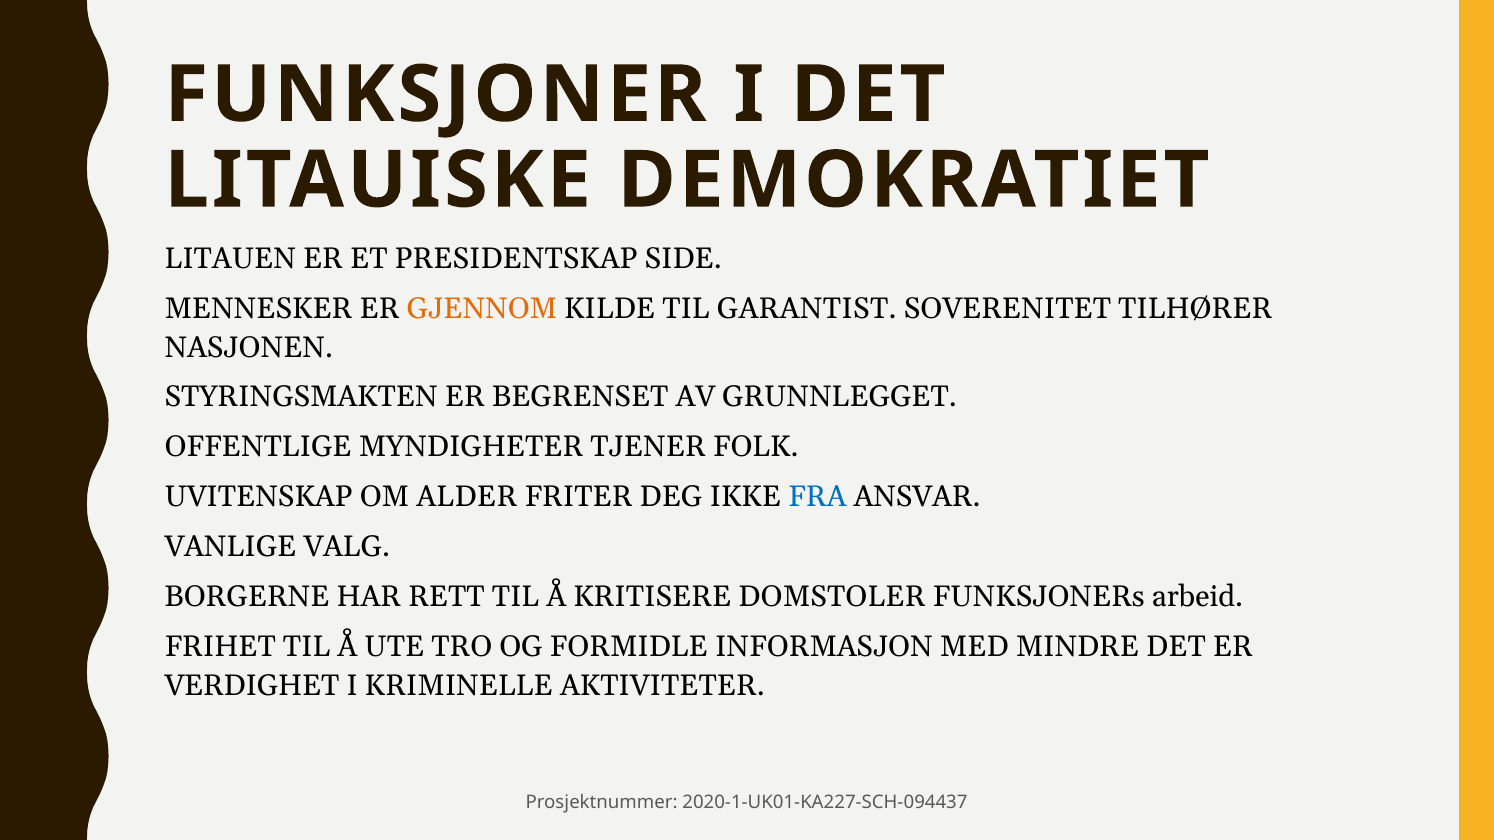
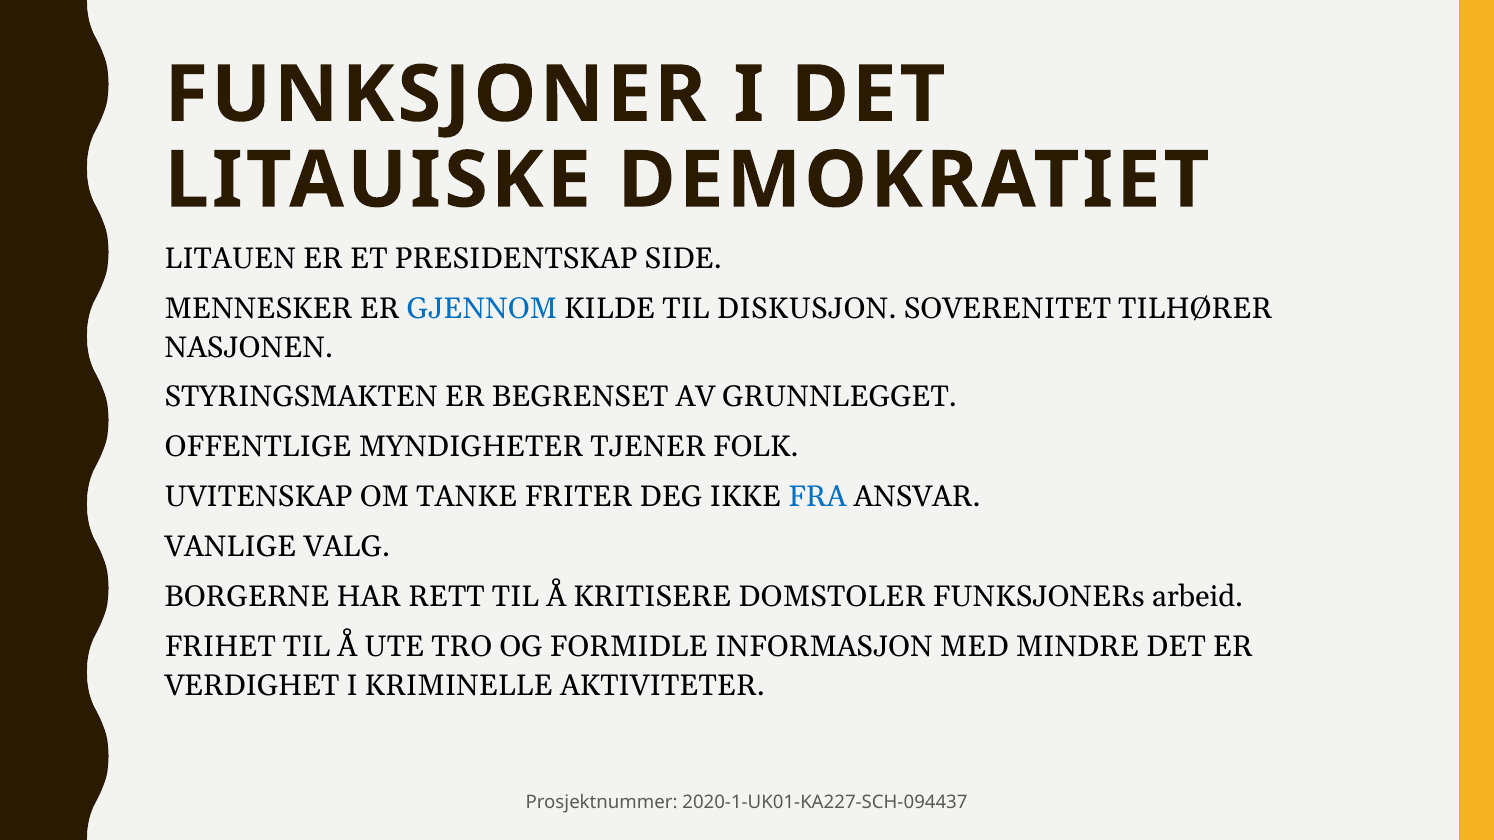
GJENNOM colour: orange -> blue (482, 309)
GARANTIST: GARANTIST -> DISKUSJON (807, 309)
ALDER: ALDER -> TANKE (467, 497)
